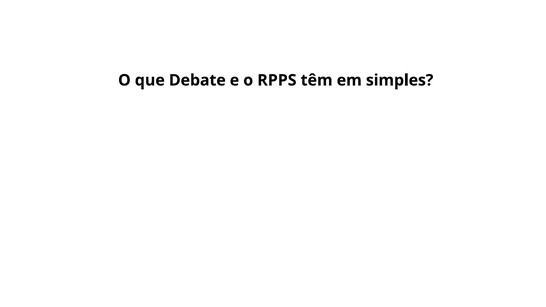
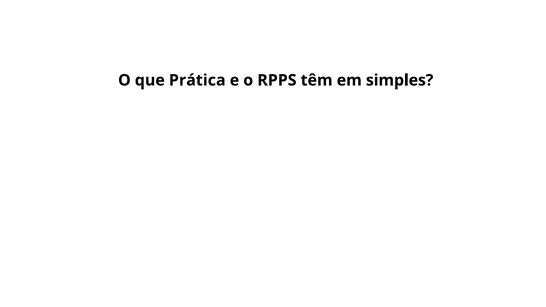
Debate: Debate -> Prática (197, 80)
